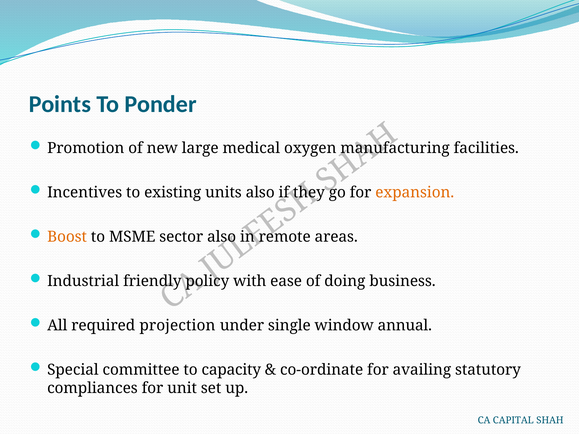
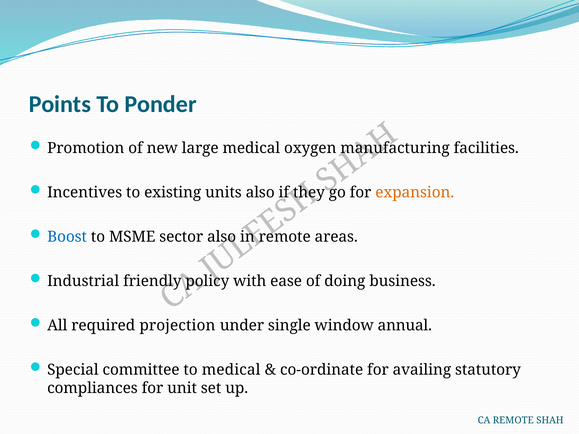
Boost colour: orange -> blue (67, 237)
to capacity: capacity -> medical (231, 370)
CA CAPITAL: CAPITAL -> REMOTE (513, 420)
